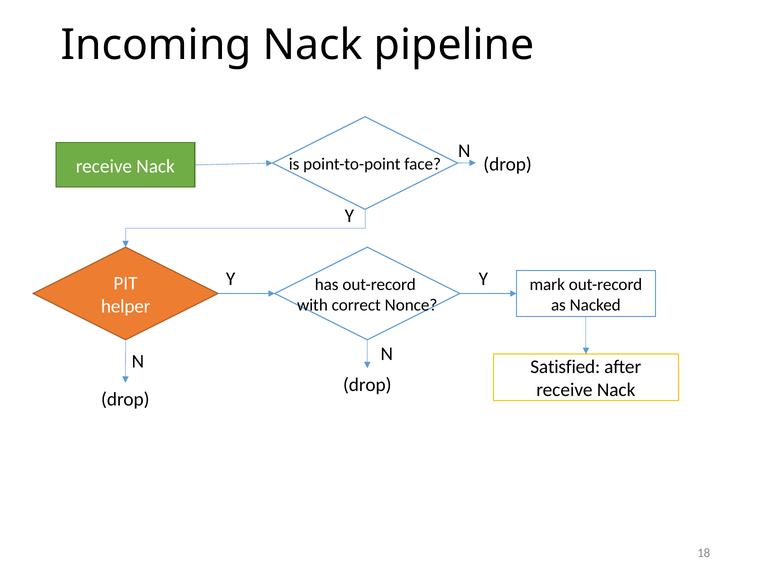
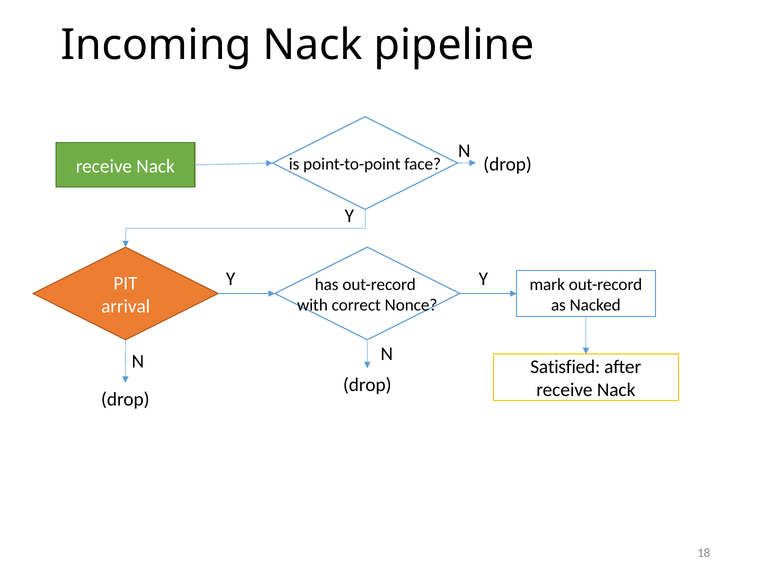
helper: helper -> arrival (126, 306)
